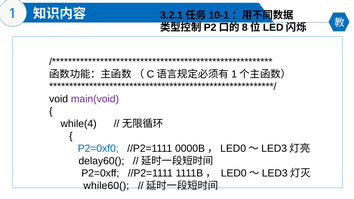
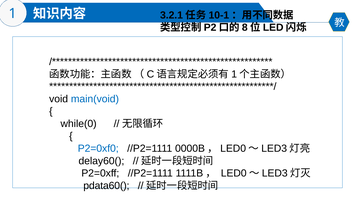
main(void colour: purple -> blue (95, 99)
while(4: while(4 -> while(0 (79, 124)
while60(: while60( -> pdata60( (106, 186)
